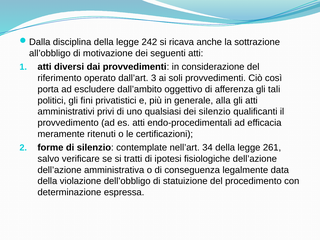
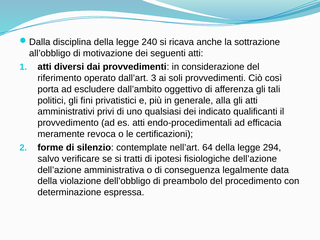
242: 242 -> 240 (149, 42)
dei silenzio: silenzio -> indicato (215, 112)
ritenuti: ritenuti -> revoca (101, 134)
34: 34 -> 64 (207, 148)
261: 261 -> 294 (272, 148)
statuizione: statuizione -> preambolo (185, 181)
